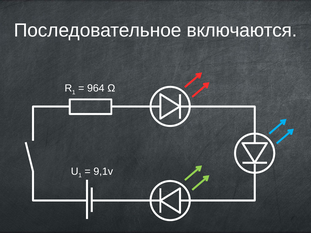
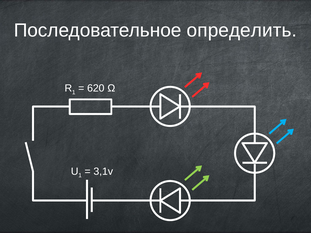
включаются: включаются -> определить (242, 30)
964: 964 -> 620 (96, 88)
9,1v: 9,1v -> 3,1v (103, 172)
